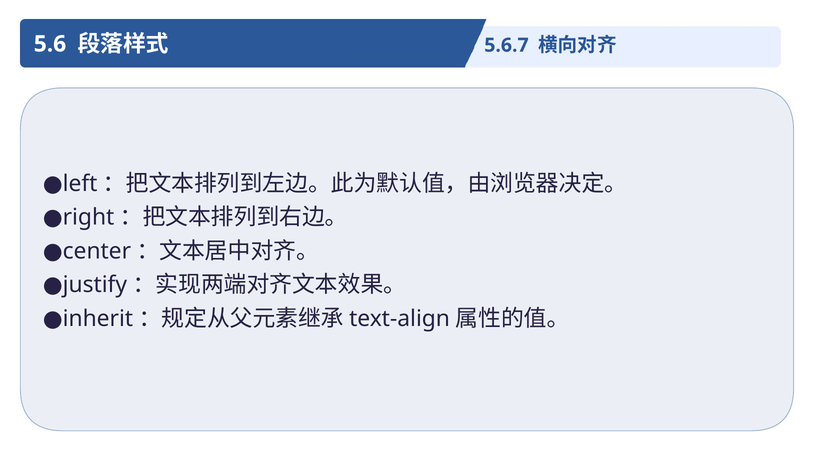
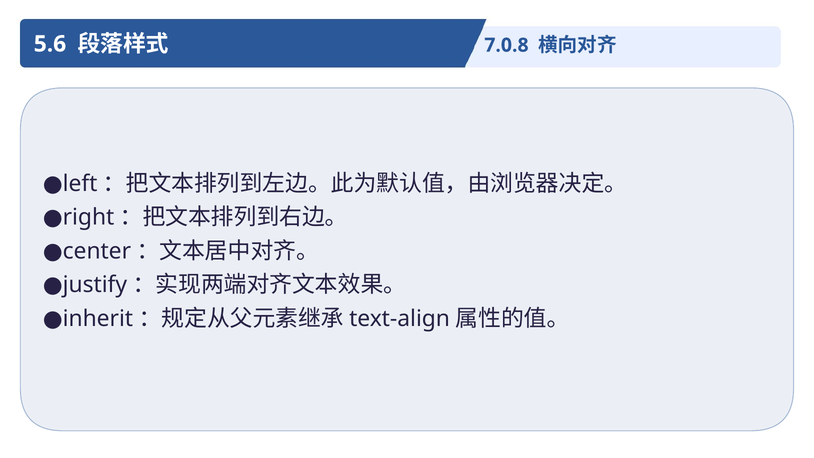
5.6.7: 5.6.7 -> 7.0.8 (506, 45)
